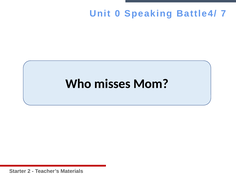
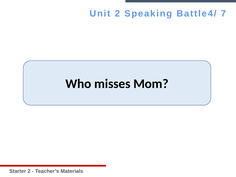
Unit 0: 0 -> 2 (117, 14)
